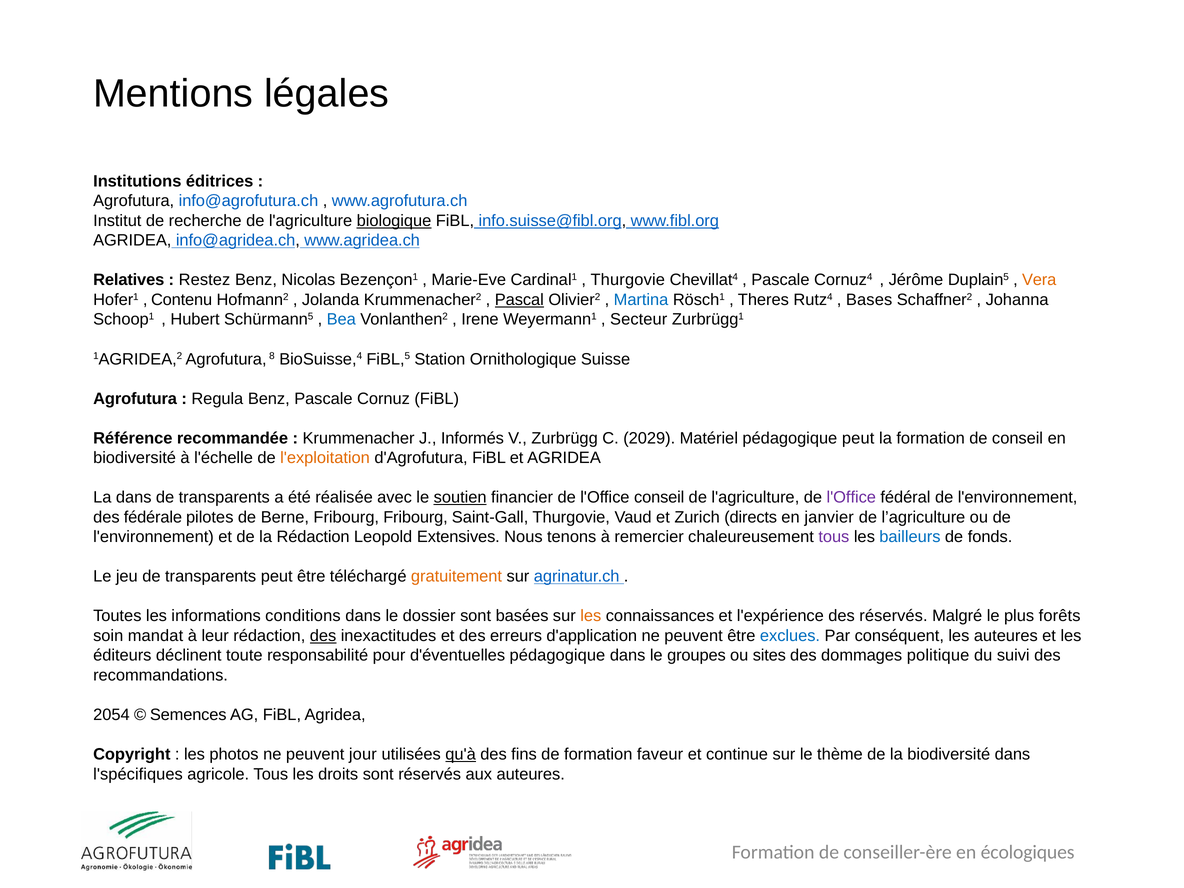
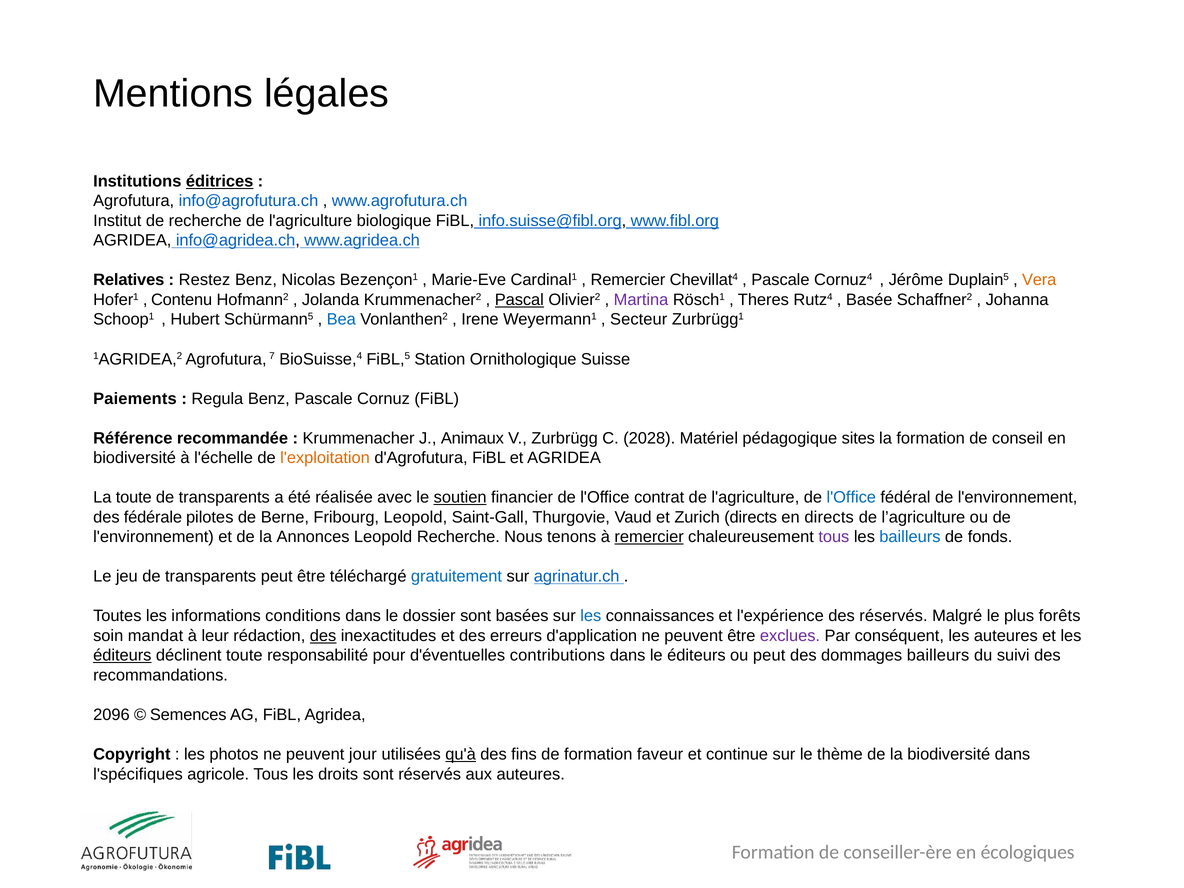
éditrices underline: none -> present (220, 181)
biologique underline: present -> none (394, 221)
Thurgovie: Thurgovie -> Remercier (628, 280)
Martina colour: blue -> purple (641, 300)
Bases: Bases -> Basée (869, 300)
8: 8 -> 7 (272, 356)
Agrofutura: Agrofutura -> Paiements (135, 399)
Informés: Informés -> Animaux (472, 438)
2029: 2029 -> 2028 (649, 438)
pédagogique peut: peut -> sites (858, 438)
La dans: dans -> toute (134, 497)
l'Office conseil: conseil -> contrat (659, 497)
l'Office colour: purple -> blue (851, 497)
Fribourg Fribourg: Fribourg -> Leopold (415, 517)
en janvier: janvier -> directs (829, 517)
la Rédaction: Rédaction -> Annonces (313, 537)
Leopold Extensives: Extensives -> Recherche (458, 537)
remercier underline: none -> present (649, 537)
gratuitement colour: orange -> blue (457, 577)
les colour: orange -> blue (591, 616)
exclues colour: blue -> purple (790, 636)
éditeurs underline: none -> present (122, 656)
d'éventuelles pédagogique: pédagogique -> contributions (557, 656)
le groupes: groupes -> éditeurs (696, 656)
ou sites: sites -> peut (769, 656)
dommages politique: politique -> bailleurs (938, 656)
2054: 2054 -> 2096 (111, 715)
